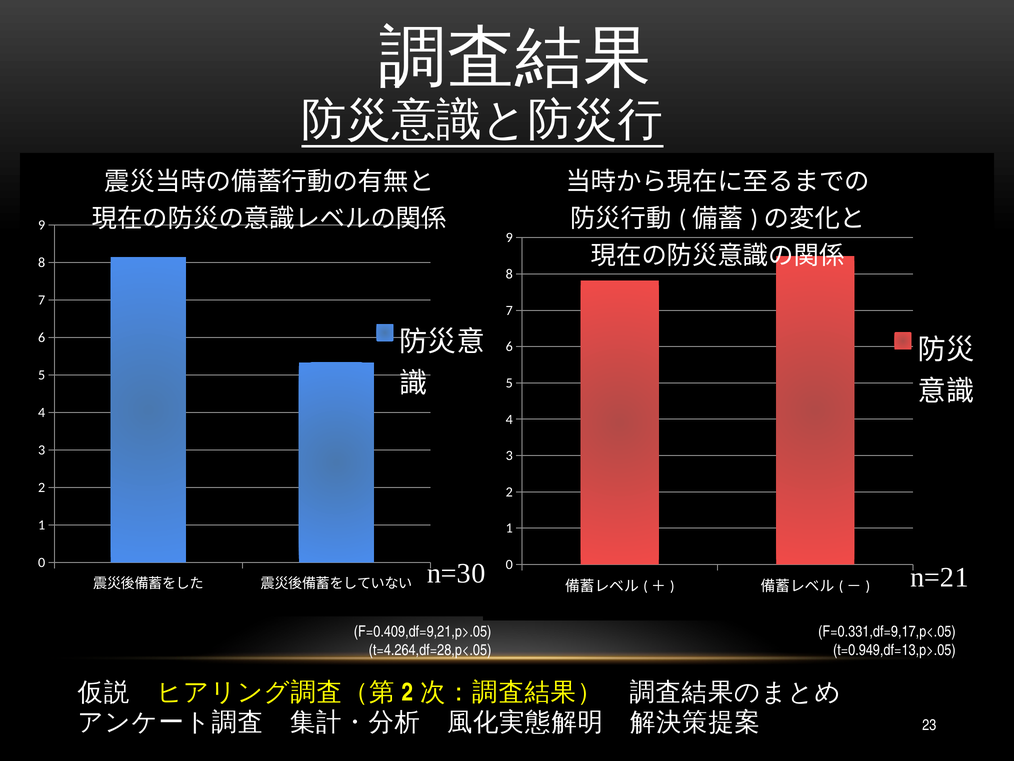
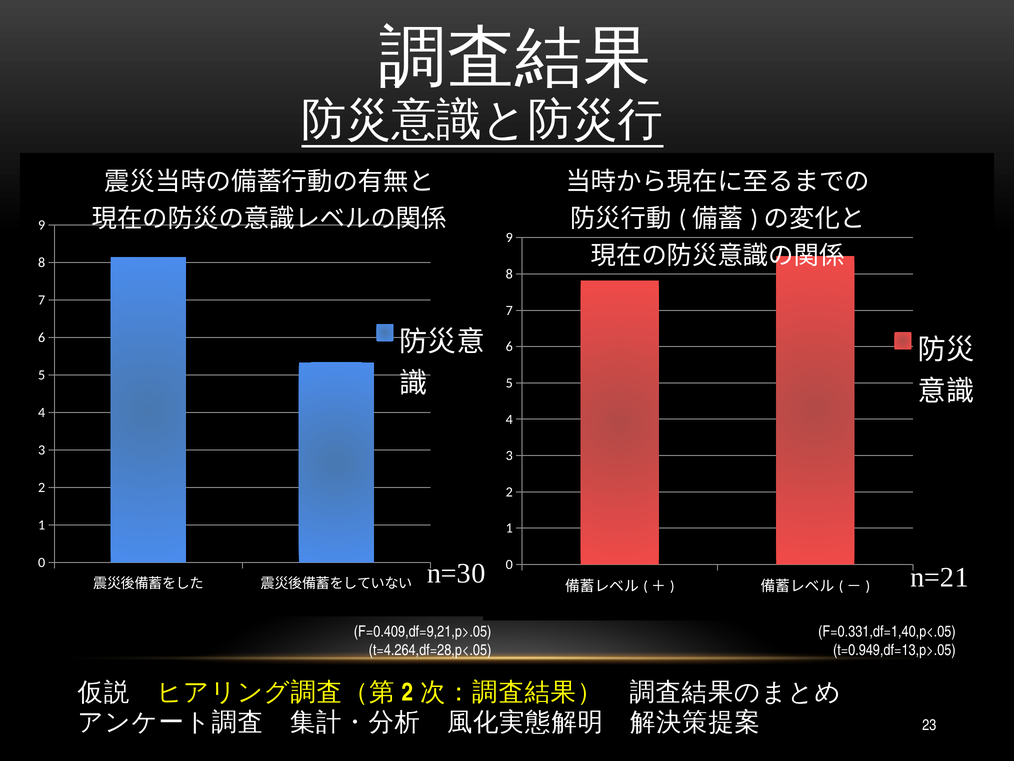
F=0.331,df=9,17,p<.05: F=0.331,df=9,17,p<.05 -> F=0.331,df=1,40,p<.05 (887, 631)
